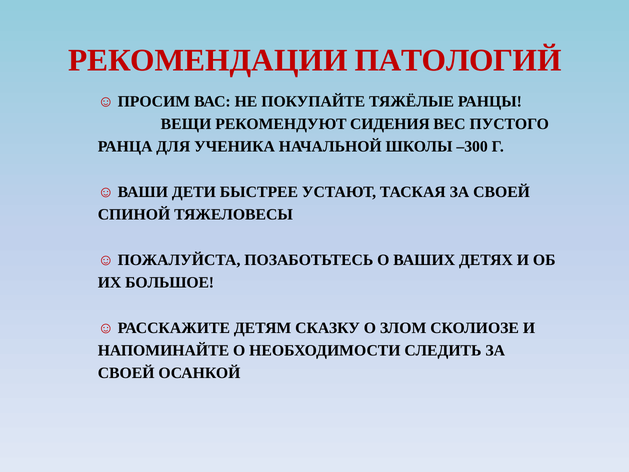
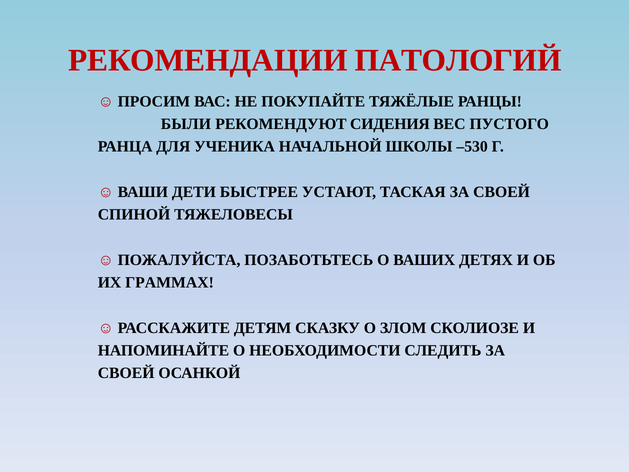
ВЕЩИ: ВЕЩИ -> БЫЛИ (186, 124)
–300: –300 -> –530 (472, 147)
БОЛЬШОЕ: БОЛЬШОЕ -> ГРАММАХ (170, 283)
